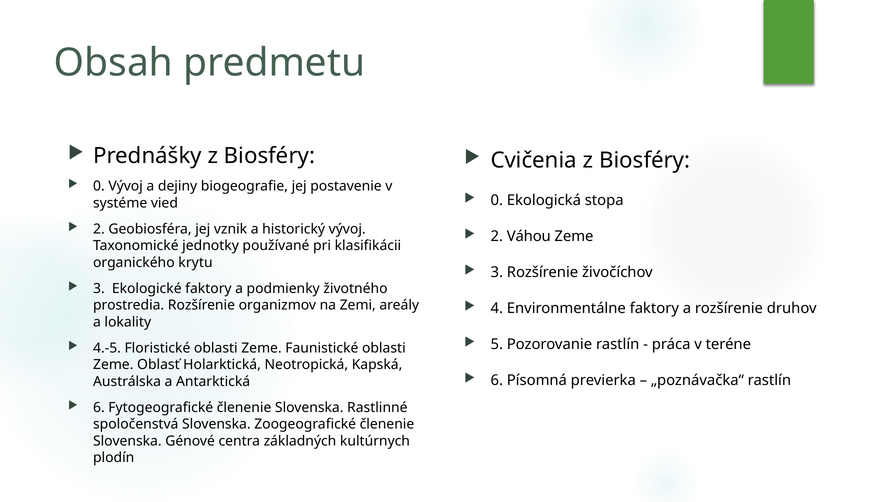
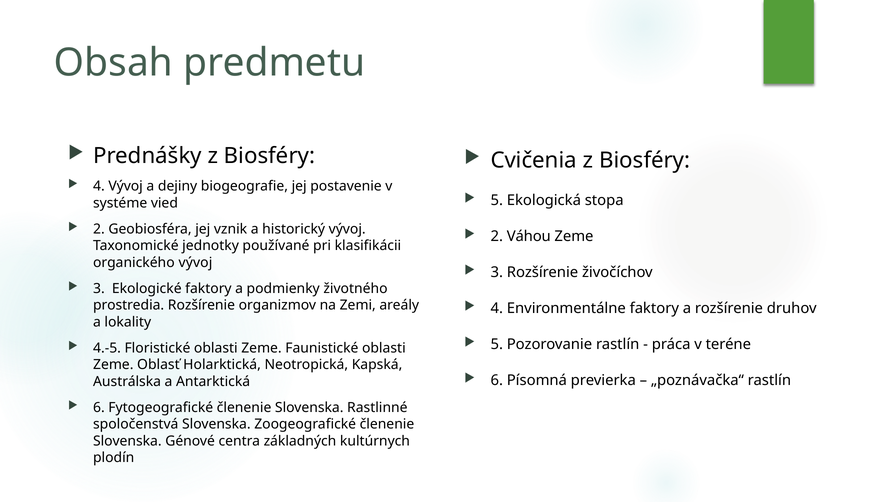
0: 0 -> 4 (99, 186)
0: 0 -> 5 (497, 200)
organického krytu: krytu -> vývoj (195, 262)
